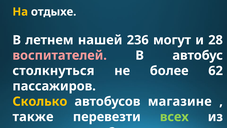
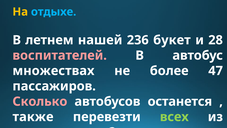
отдыхе colour: white -> light blue (54, 12)
могут: могут -> букет (172, 40)
столкнуться: столкнуться -> множествах (53, 71)
62: 62 -> 47 (216, 71)
Сколько colour: yellow -> pink (40, 101)
магазине: магазине -> останется (180, 101)
